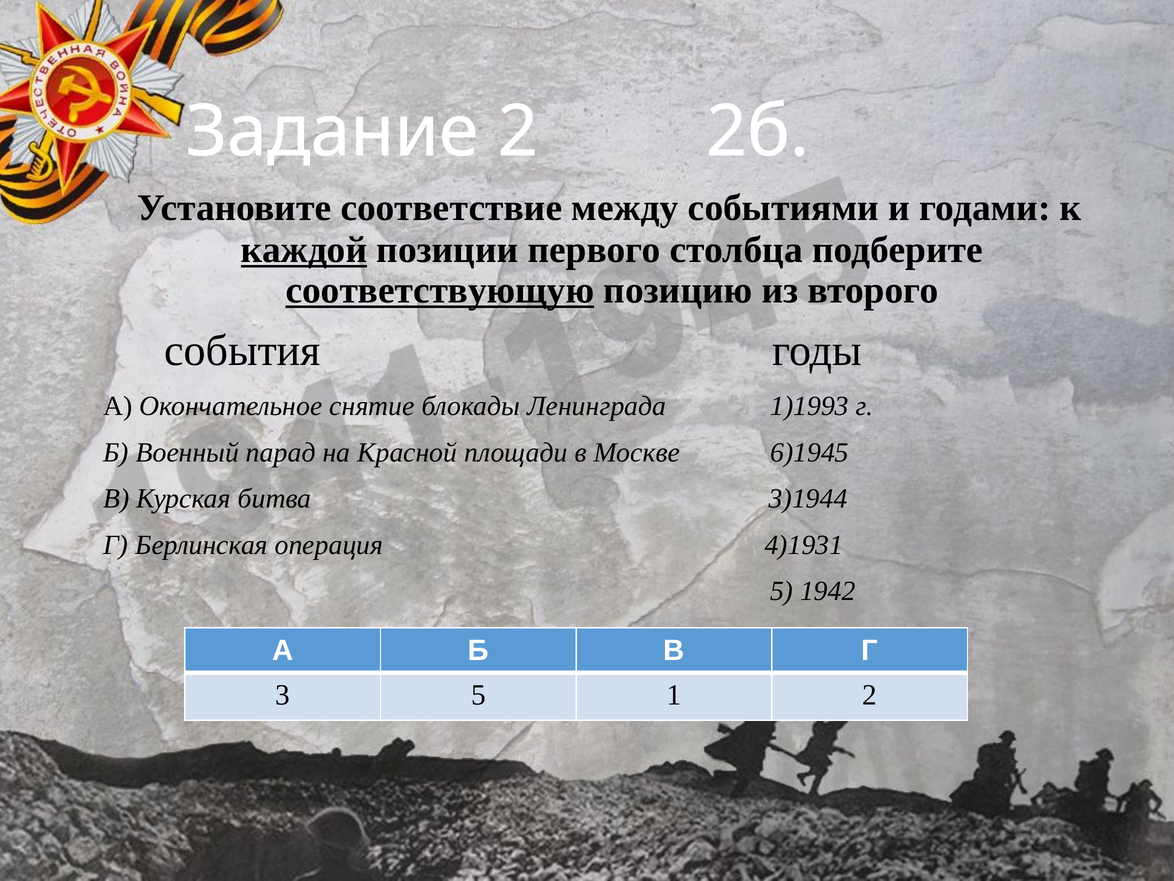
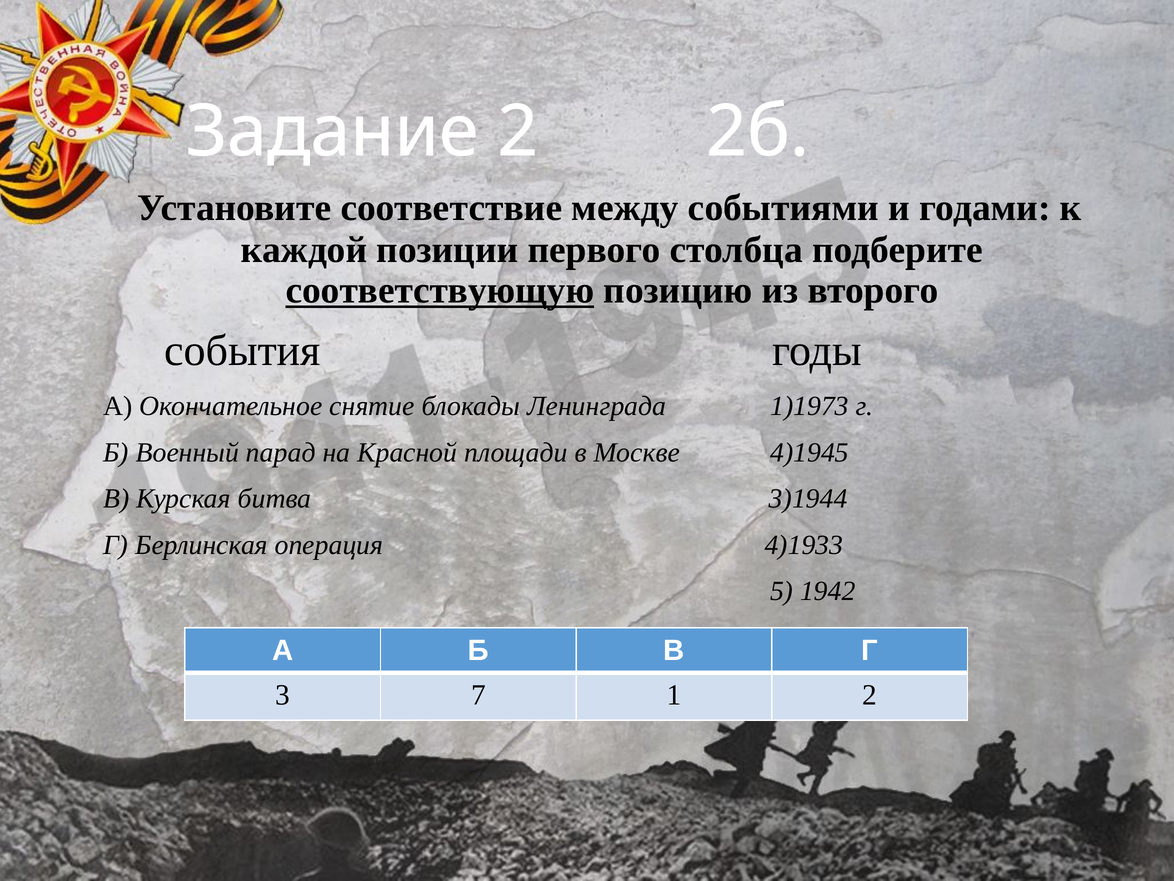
каждой underline: present -> none (304, 250)
1)1993: 1)1993 -> 1)1973 (810, 406)
6)1945: 6)1945 -> 4)1945 (809, 452)
4)1931: 4)1931 -> 4)1933 (804, 545)
3 5: 5 -> 7 (478, 695)
